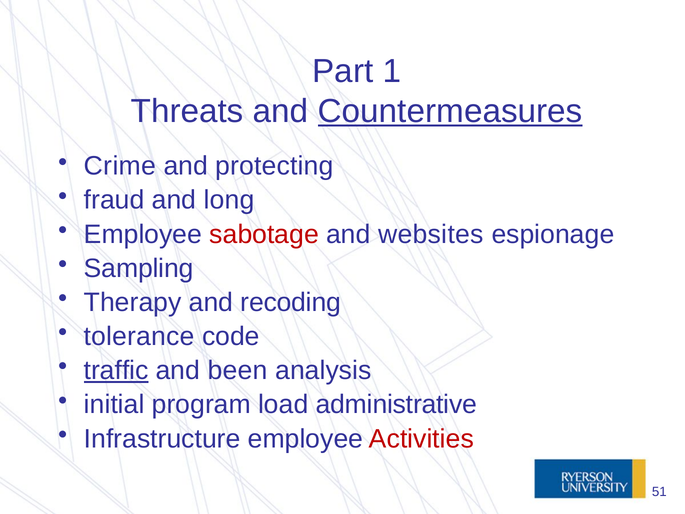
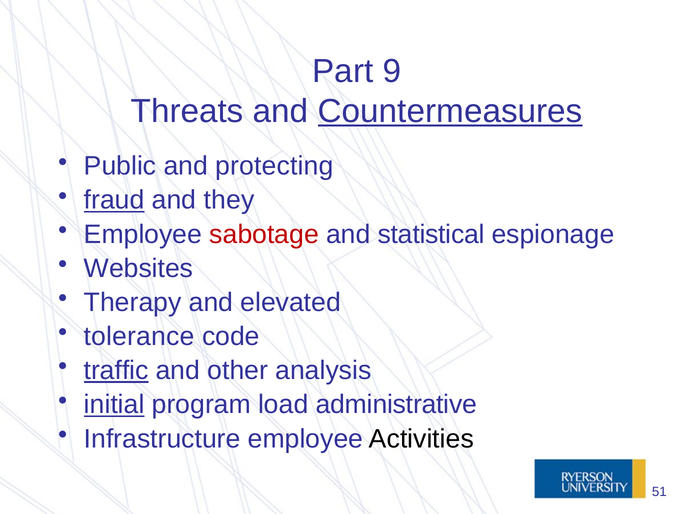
1: 1 -> 9 (392, 71)
Crime: Crime -> Public (120, 166)
fraud underline: none -> present (114, 200)
long: long -> they (229, 200)
websites: websites -> statistical (431, 234)
Sampling: Sampling -> Websites (139, 268)
recoding: recoding -> elevated (291, 302)
been: been -> other (238, 370)
initial underline: none -> present (114, 404)
Activities colour: red -> black (421, 439)
